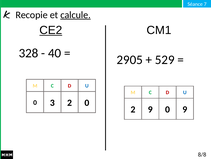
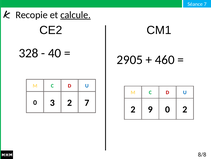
CE2 underline: present -> none (51, 30)
529: 529 -> 460 (165, 60)
2 0: 0 -> 7 (87, 102)
0 9: 9 -> 2 (185, 109)
